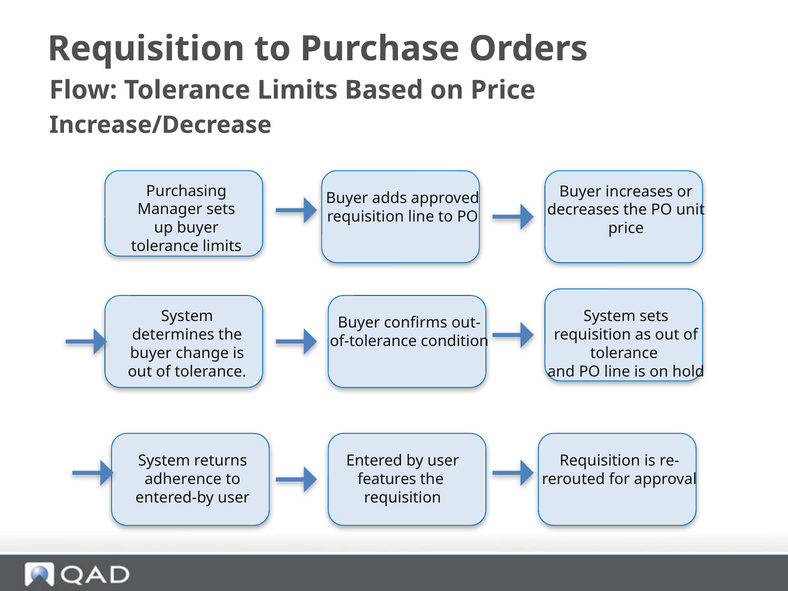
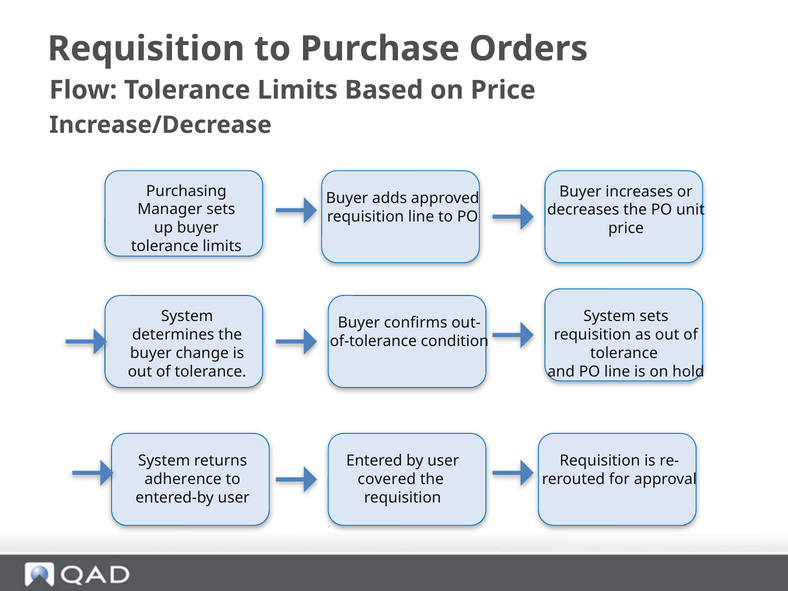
features: features -> covered (387, 479)
